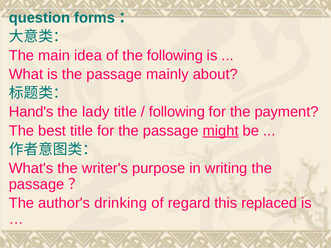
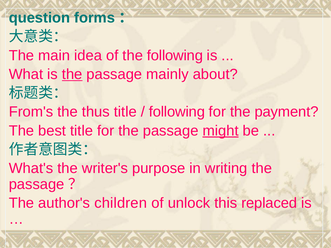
the underline: none -> present (72, 74)
Hand's: Hand's -> From's (31, 112)
lady: lady -> thus (96, 112)
drinking: drinking -> children (121, 203)
regard: regard -> unlock (189, 203)
